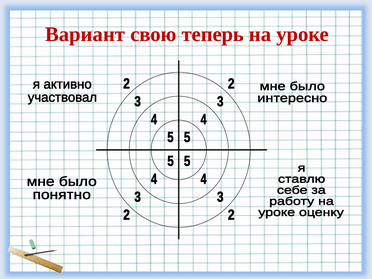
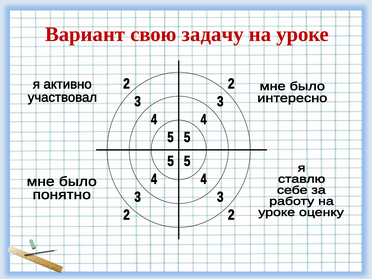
теперь: теперь -> задачу (213, 34)
